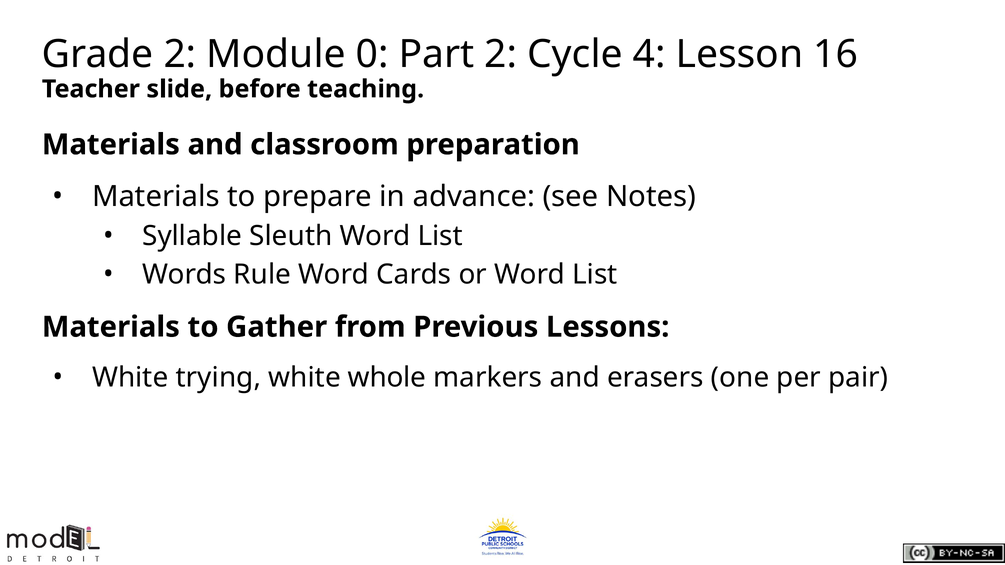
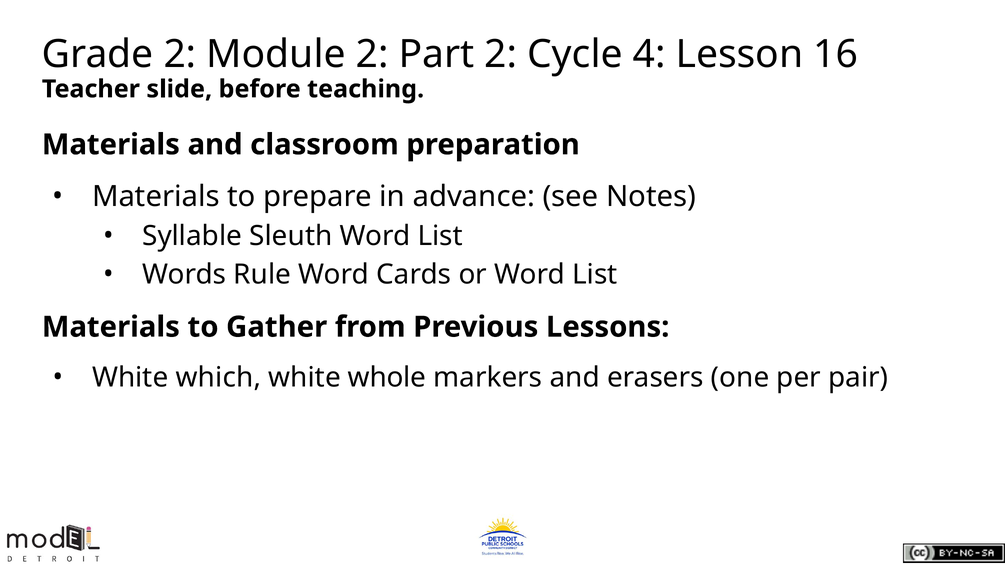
Module 0: 0 -> 2 (372, 54)
trying: trying -> which (218, 378)
